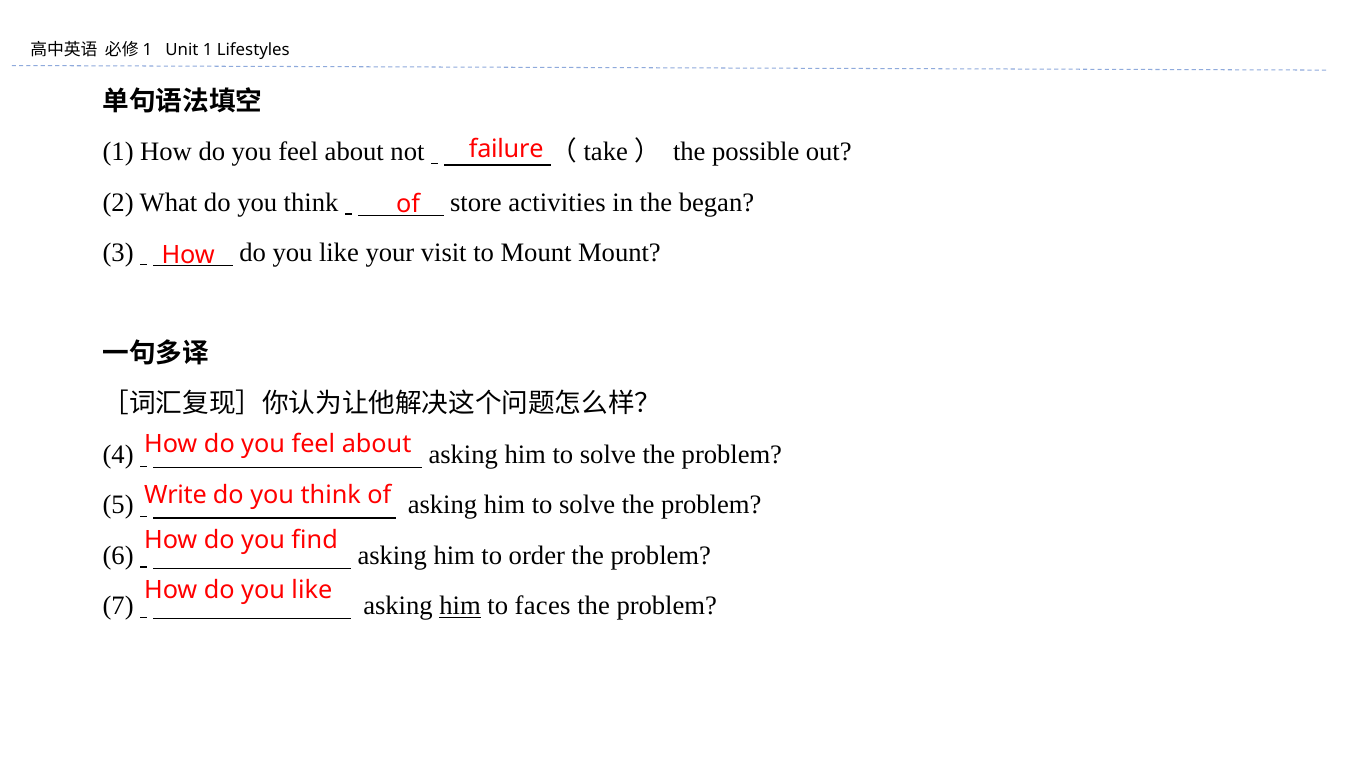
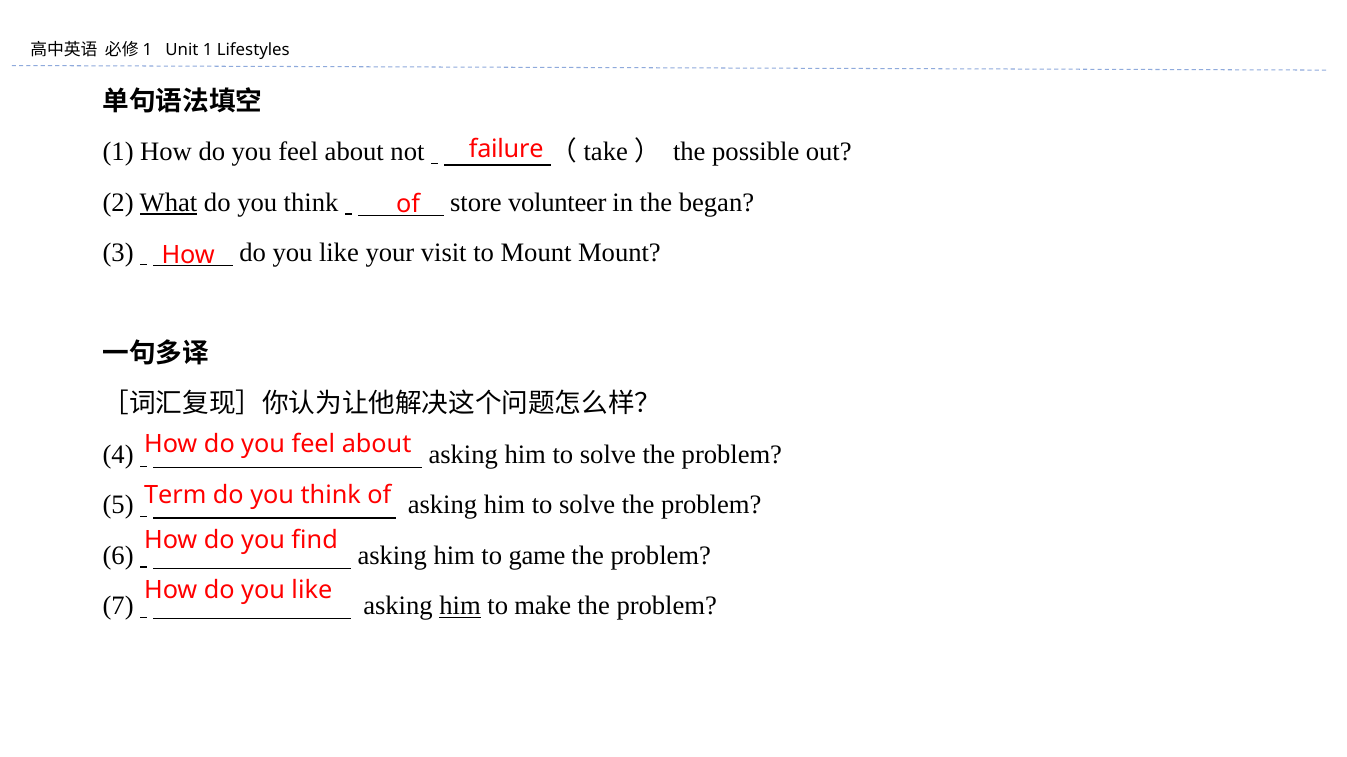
What underline: none -> present (169, 203)
activities: activities -> volunteer (557, 203)
Write: Write -> Term (175, 495)
order: order -> game (537, 556)
faces: faces -> make (543, 606)
